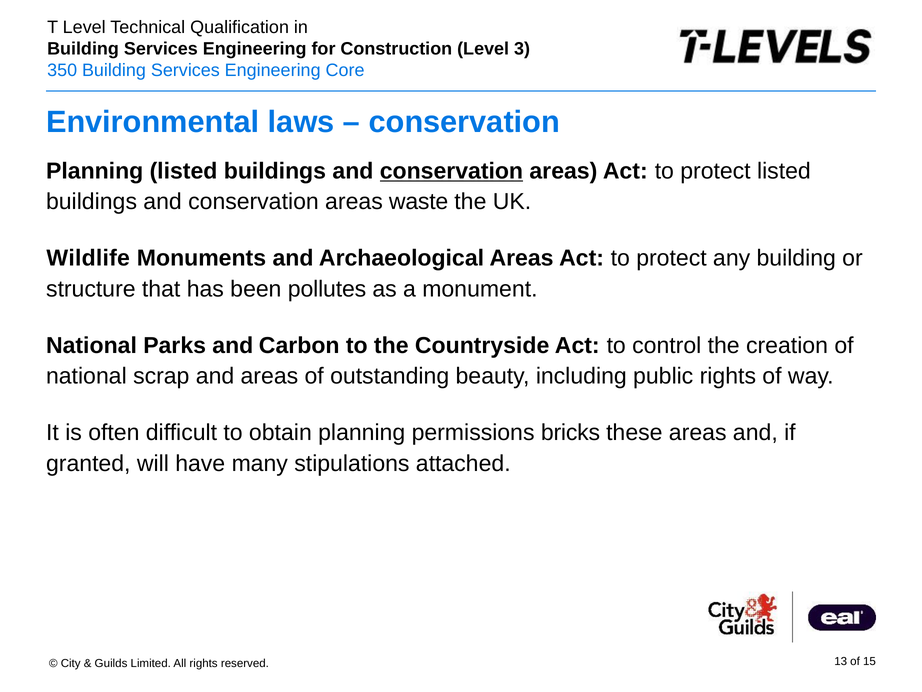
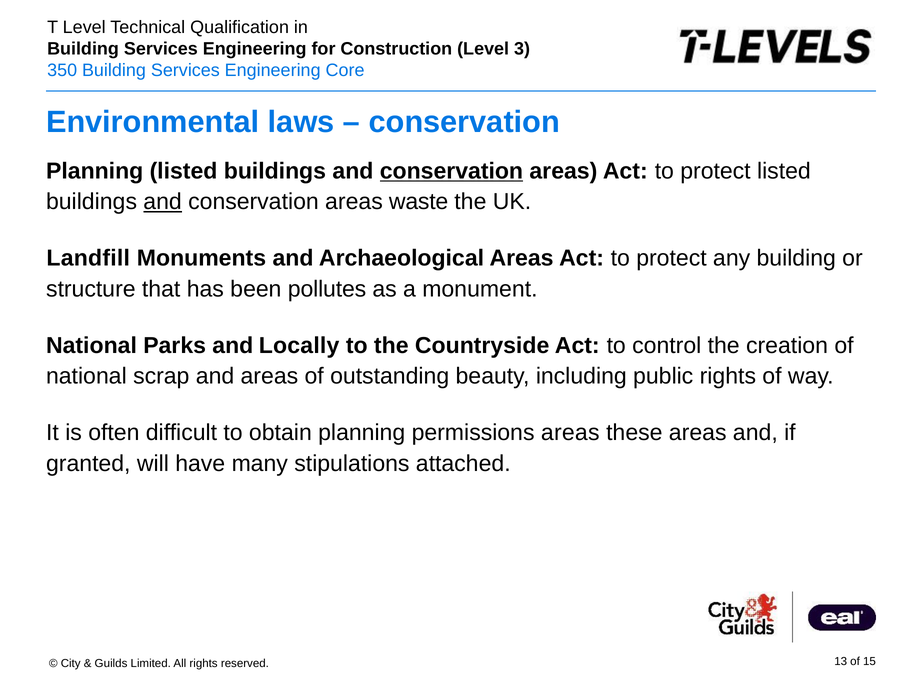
and underline: none -> present (163, 202)
Wildlife: Wildlife -> Landfill (88, 258)
Carbon: Carbon -> Locally (299, 345)
permissions bricks: bricks -> areas (570, 432)
